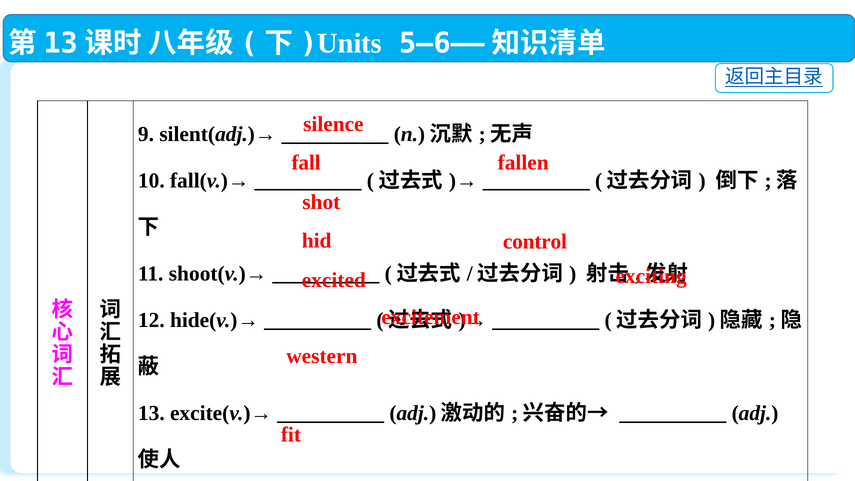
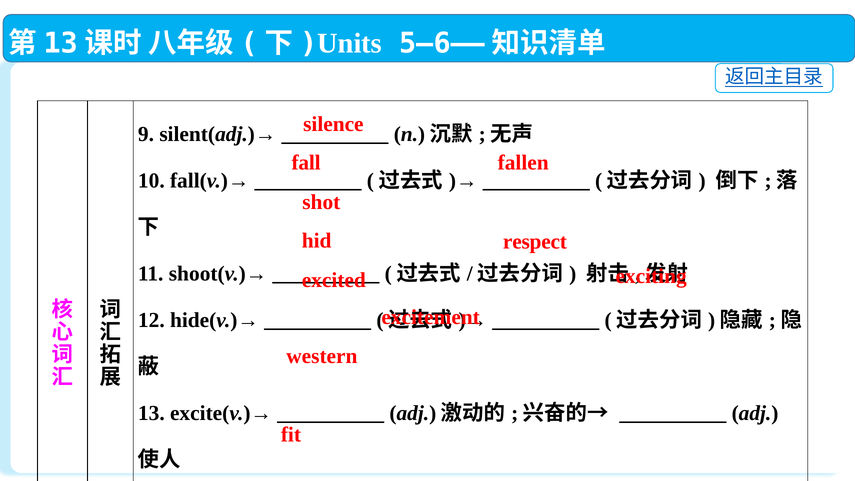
control: control -> respect (535, 242)
